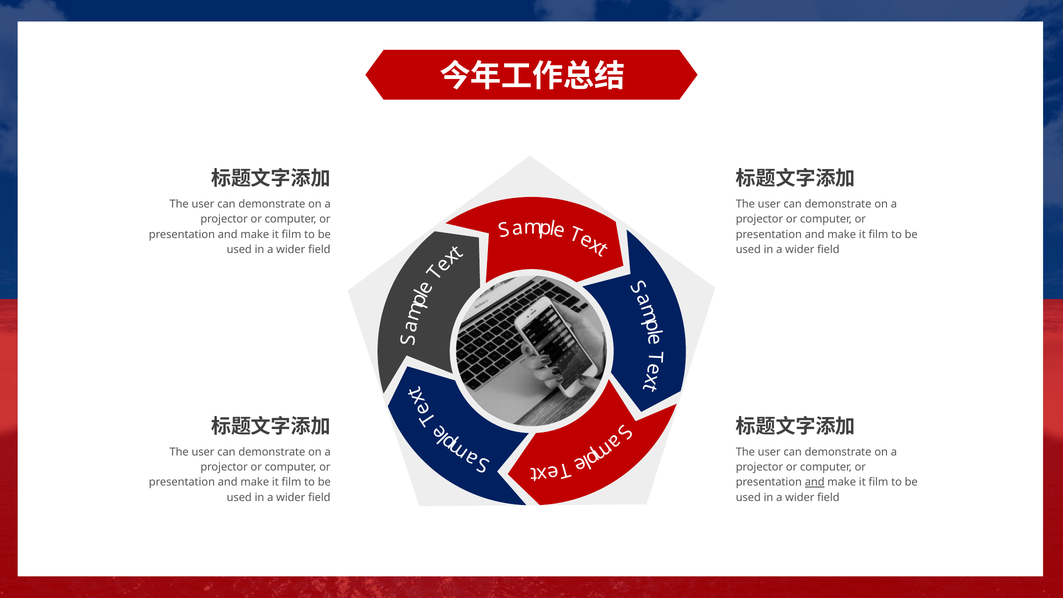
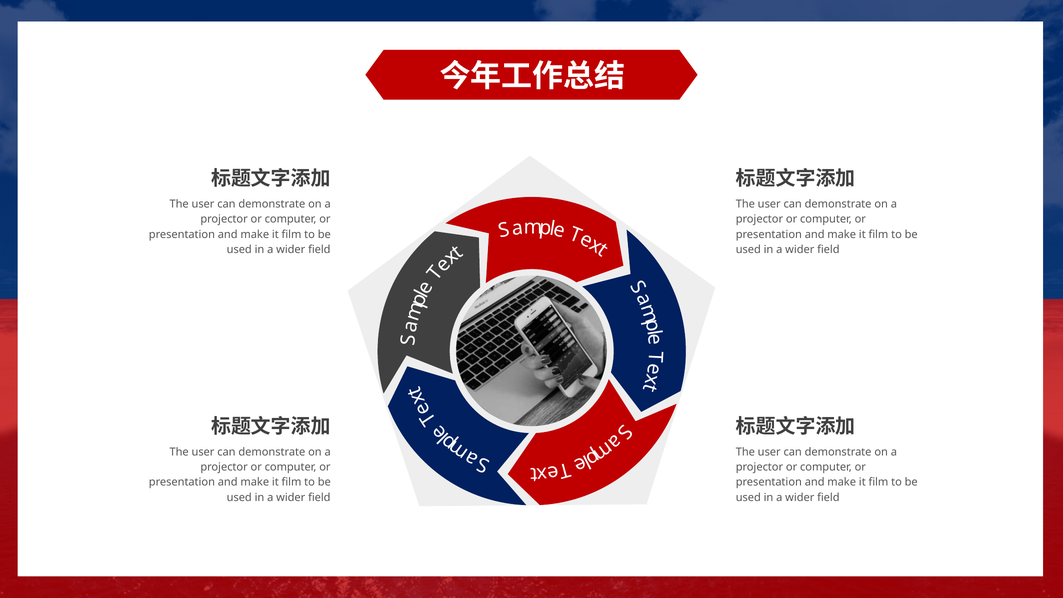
and underline: present -> none (815, 482)
